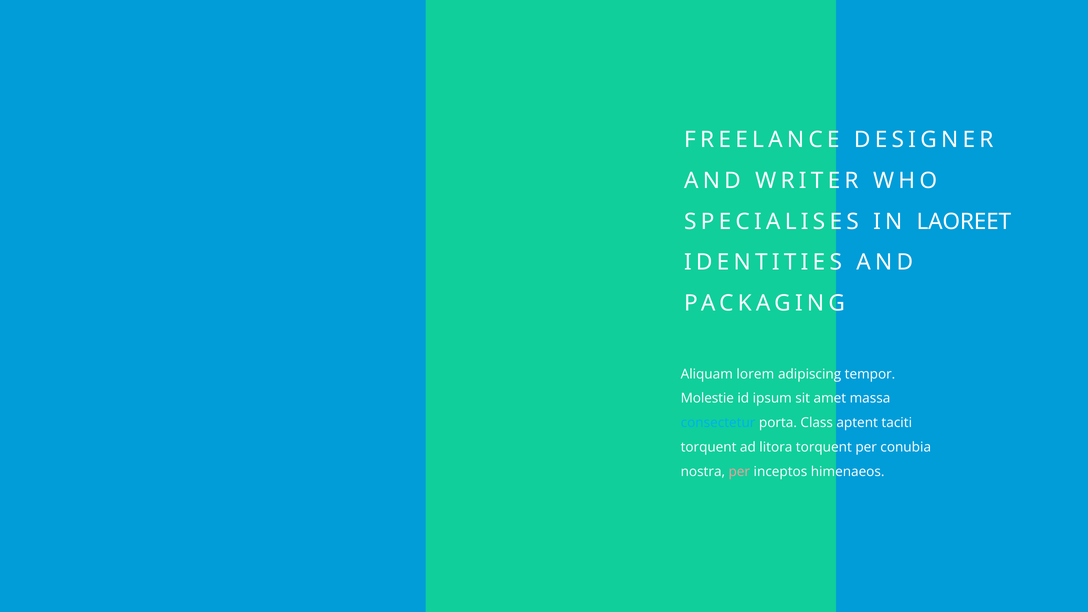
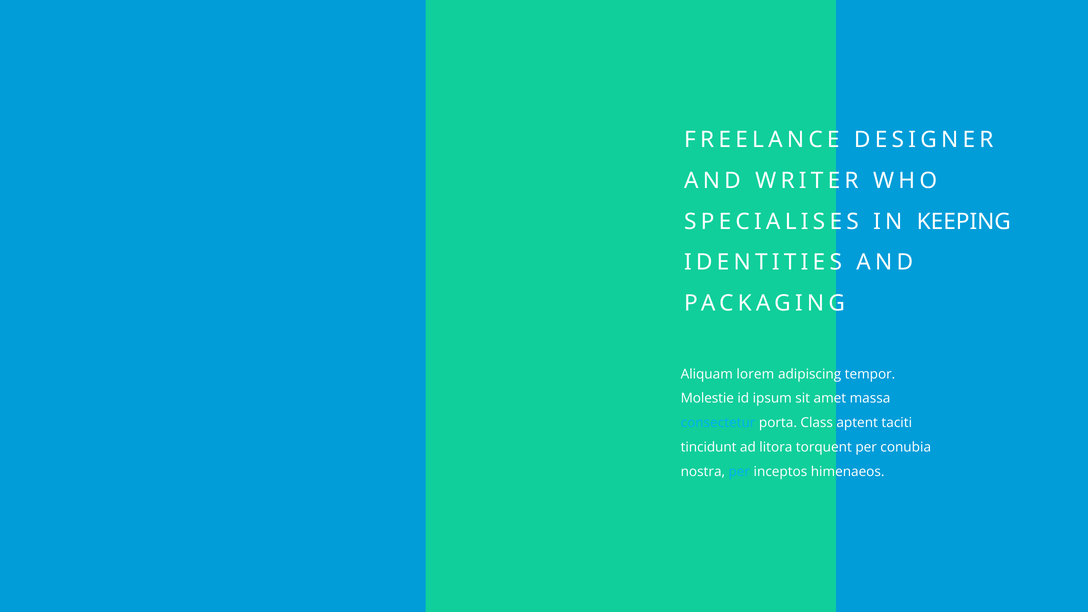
LAOREET: LAOREET -> KEEPING (964, 222)
torquent: torquent -> tincidunt (709, 447)
per colour: pink -> light blue (739, 472)
